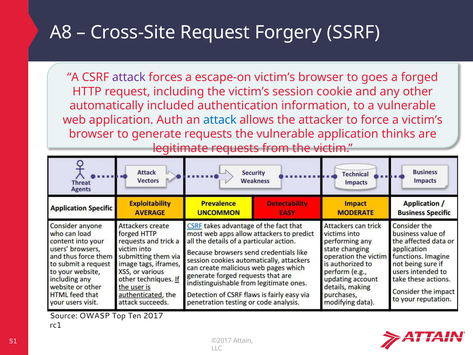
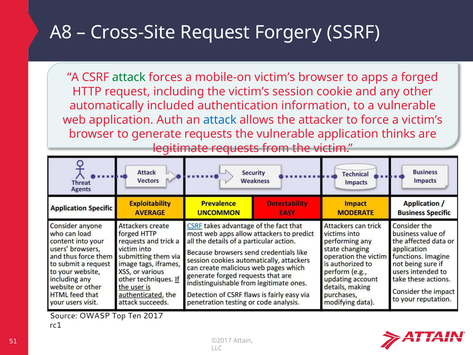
attack colour: purple -> green (129, 77)
escape-on: escape-on -> mobile-on (223, 77)
goes: goes -> apps (375, 77)
